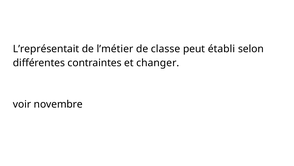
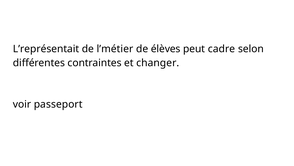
classe: classe -> élèves (166, 49)
établi: établi -> cadre (222, 49)
novembre: novembre -> passeport (58, 104)
